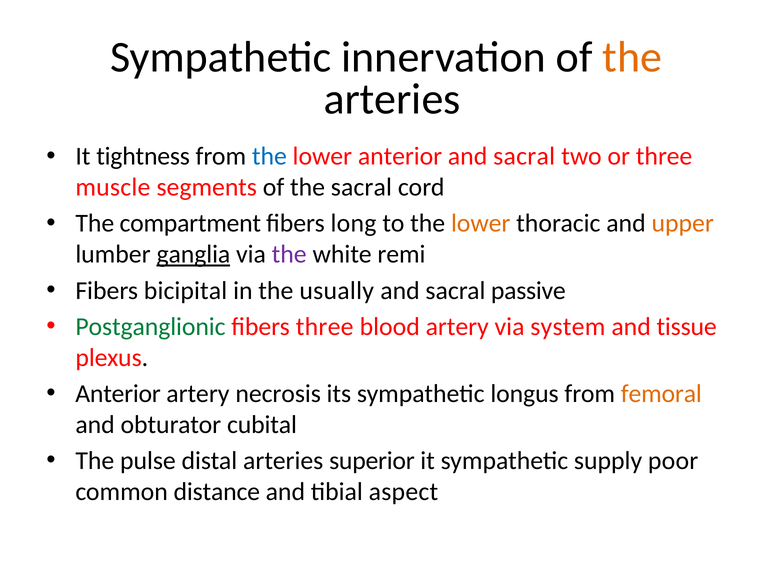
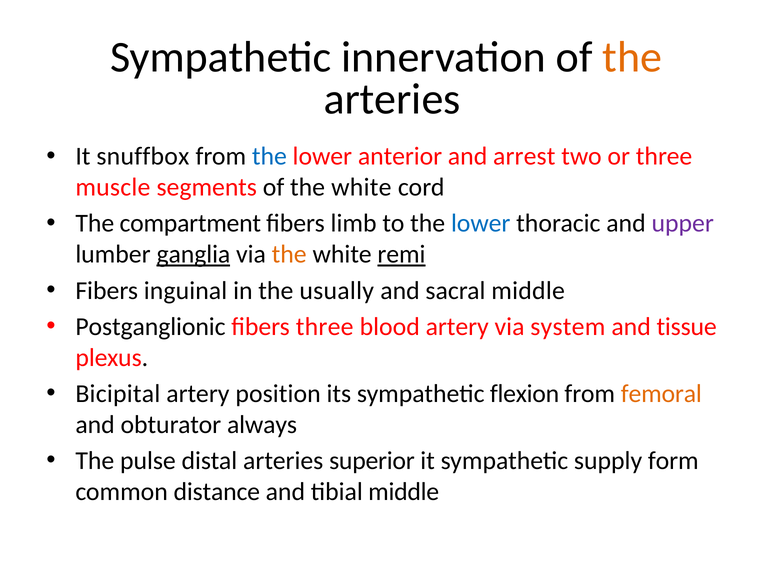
tightness: tightness -> snuffbox (143, 156)
sacral: sacral -> arrest (524, 156)
of the sacral: sacral -> white (361, 187)
long: long -> limb (354, 223)
lower colour: orange -> blue (481, 223)
upper colour: orange -> purple (683, 223)
the colour: purple -> orange (289, 254)
remi underline: none -> present (401, 254)
bicipital: bicipital -> inguinal (186, 290)
sacral passive: passive -> middle (528, 290)
Postganglionic colour: green -> black (150, 326)
Anterior: Anterior -> Bicipital (118, 393)
necrosis: necrosis -> position (278, 393)
longus: longus -> flexion (525, 393)
cubital: cubital -> always (262, 424)
poor: poor -> form (673, 460)
tibial aspect: aspect -> middle (404, 491)
